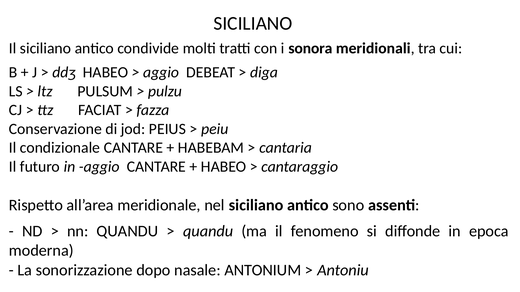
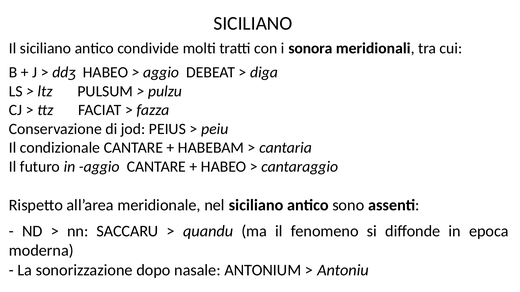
nn QUANDU: QUANDU -> SACCARU (127, 232)
